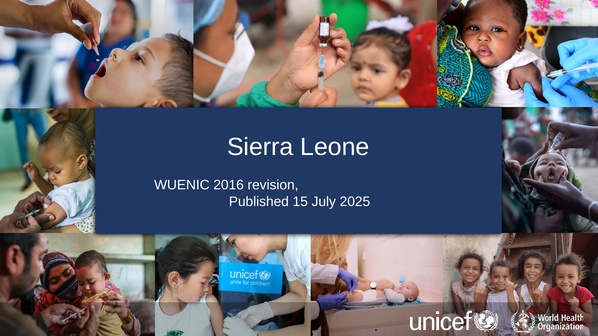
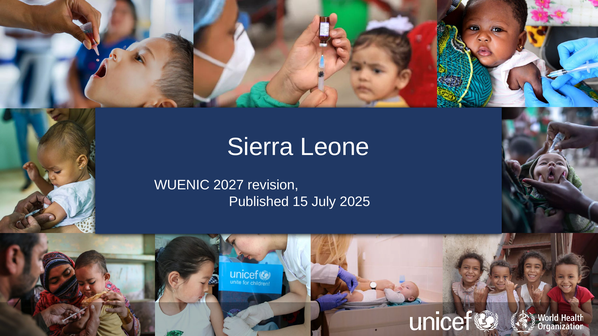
2016: 2016 -> 2027 (229, 185)
